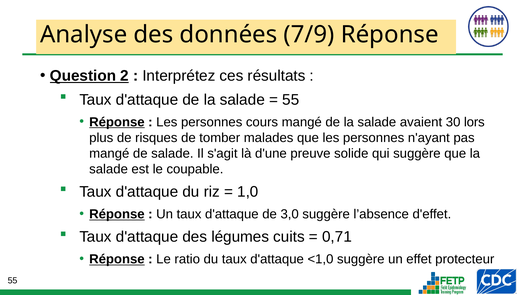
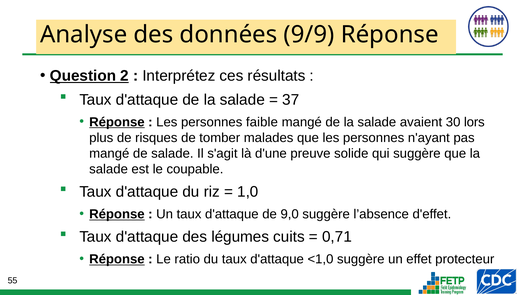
7/9: 7/9 -> 9/9 (309, 35)
55: 55 -> 37 (291, 100)
cours: cours -> faible (262, 122)
3,0: 3,0 -> 9,0 (290, 214)
